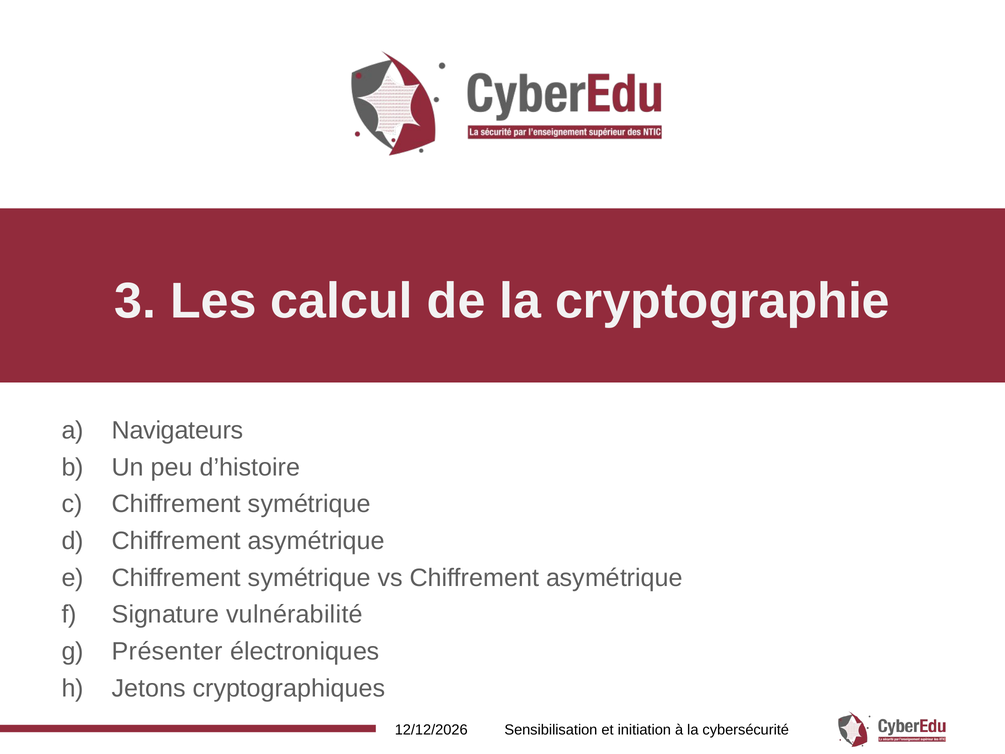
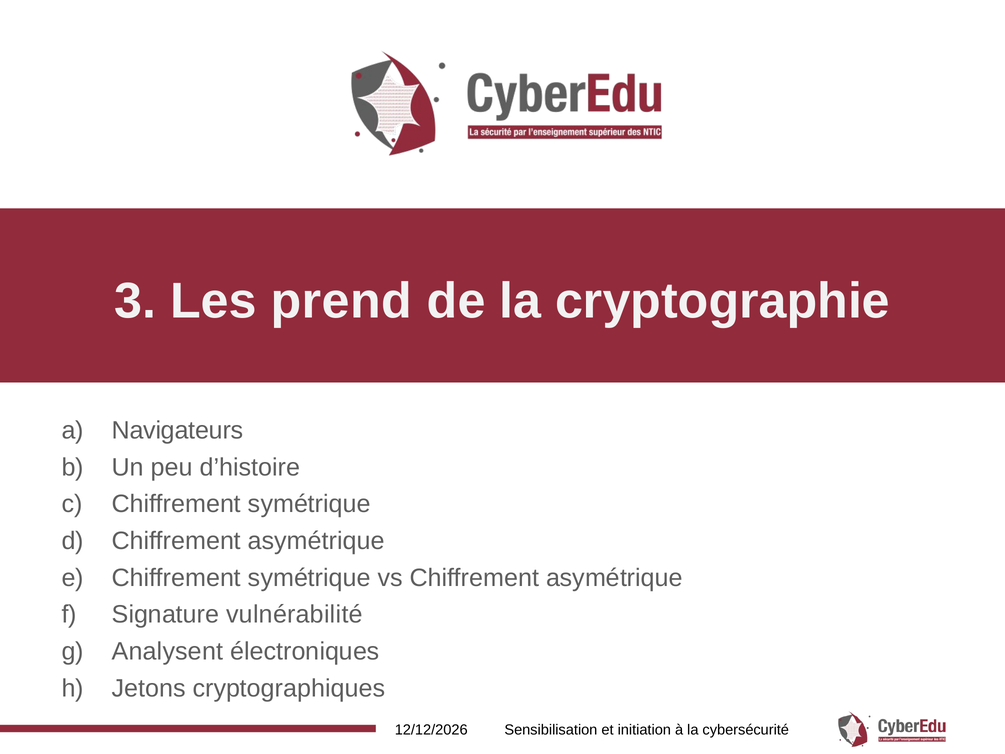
calcul: calcul -> prend (341, 301)
Présenter: Présenter -> Analysent (167, 651)
